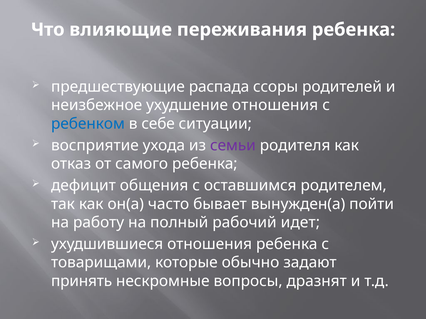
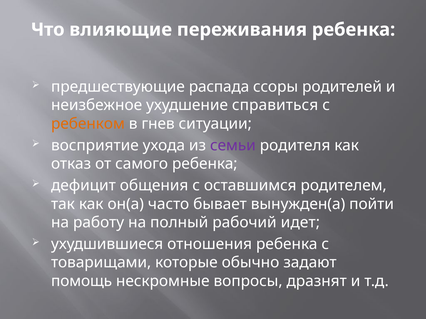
ухудшение отношения: отношения -> справиться (275, 105)
ребенком colour: blue -> orange (88, 124)
себе: себе -> гнев (158, 124)
принять: принять -> помощь (82, 281)
